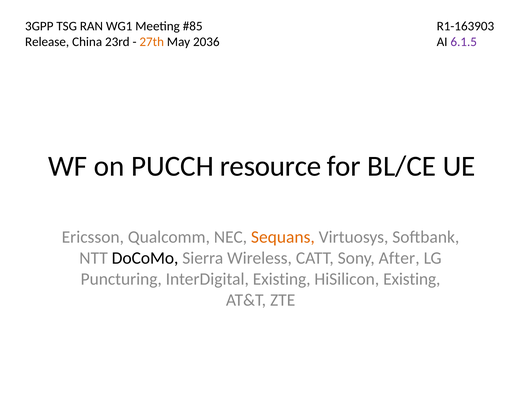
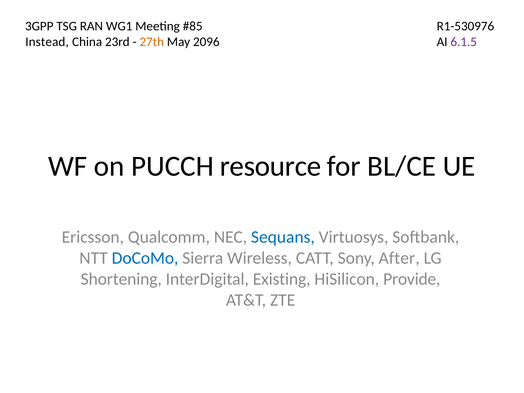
R1-163903: R1-163903 -> R1-530976 (465, 26)
Release: Release -> Instead (47, 42)
2036: 2036 -> 2096 (206, 42)
Sequans colour: orange -> blue (283, 237)
DoCoMo colour: black -> blue (145, 258)
Puncturing: Puncturing -> Shortening (121, 279)
HiSilicon Existing: Existing -> Provide (412, 279)
